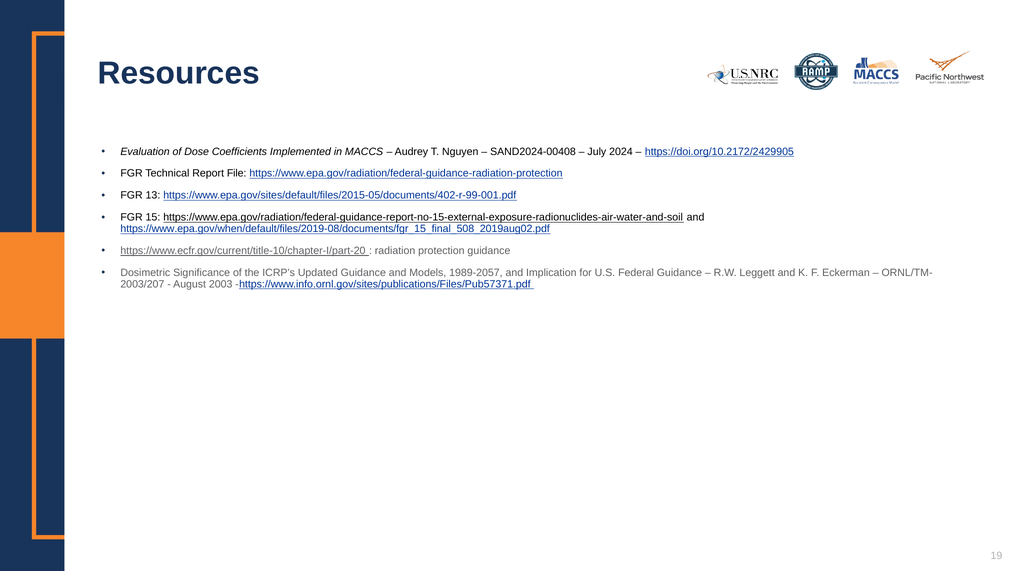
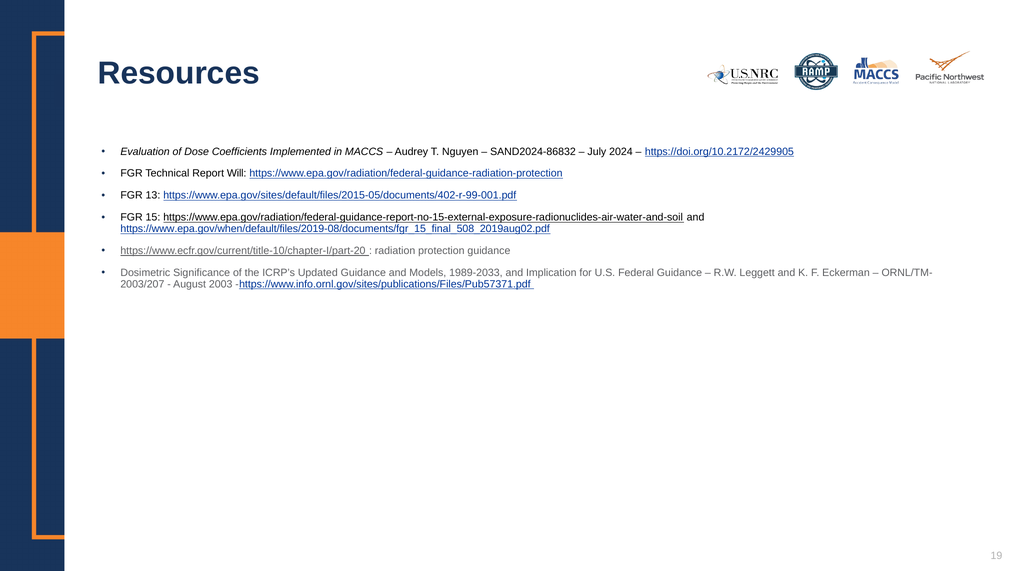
SAND2024-00408: SAND2024-00408 -> SAND2024-86832 (533, 152)
File: File -> Will (237, 173)
1989-2057: 1989-2057 -> 1989-2033 (476, 273)
